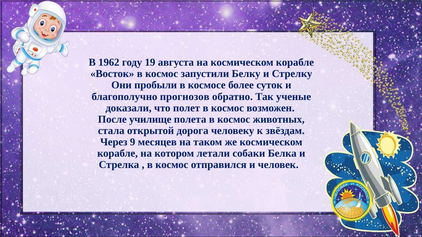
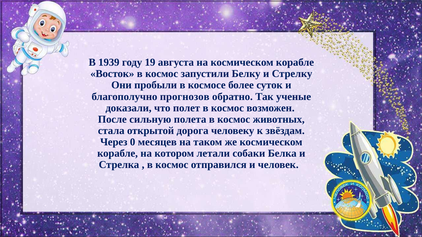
1962: 1962 -> 1939 (109, 63)
училище: училище -> сильную (150, 119)
9: 9 -> 0 (133, 142)
